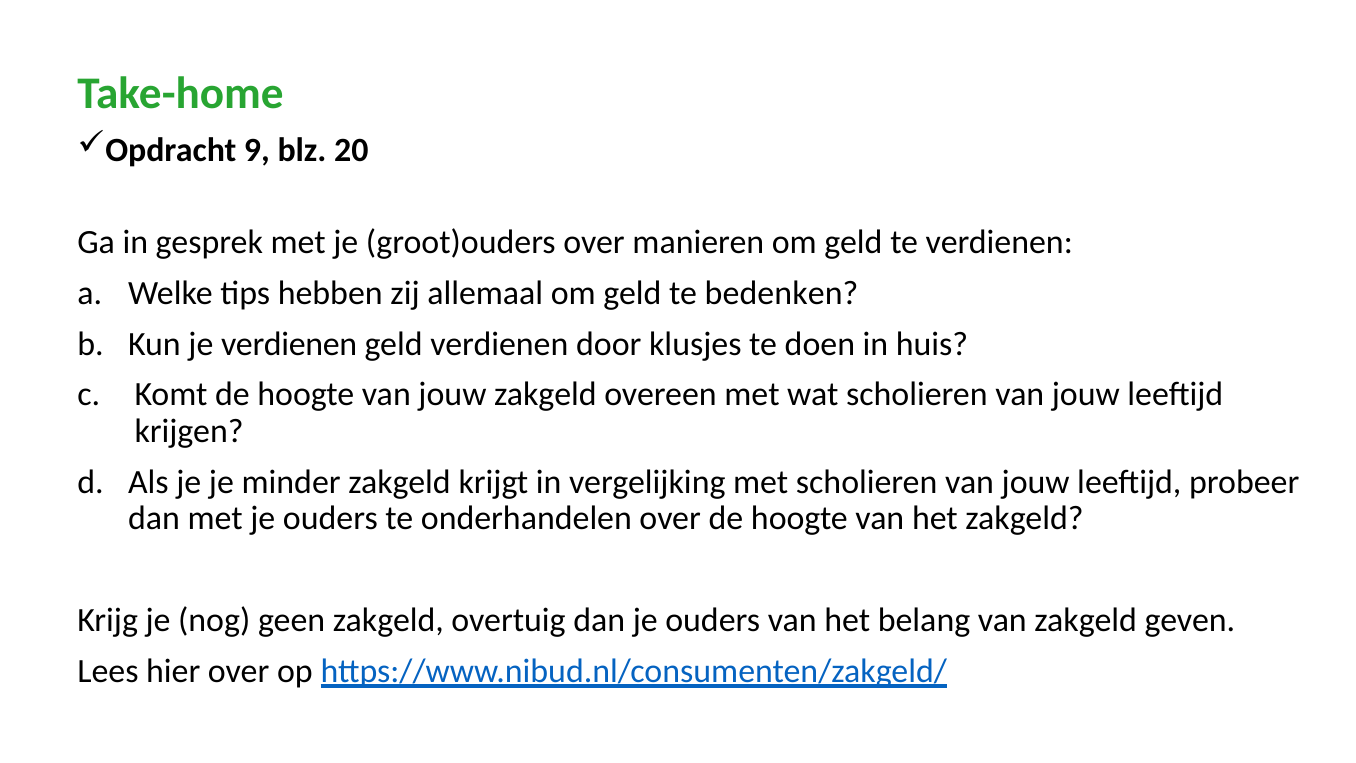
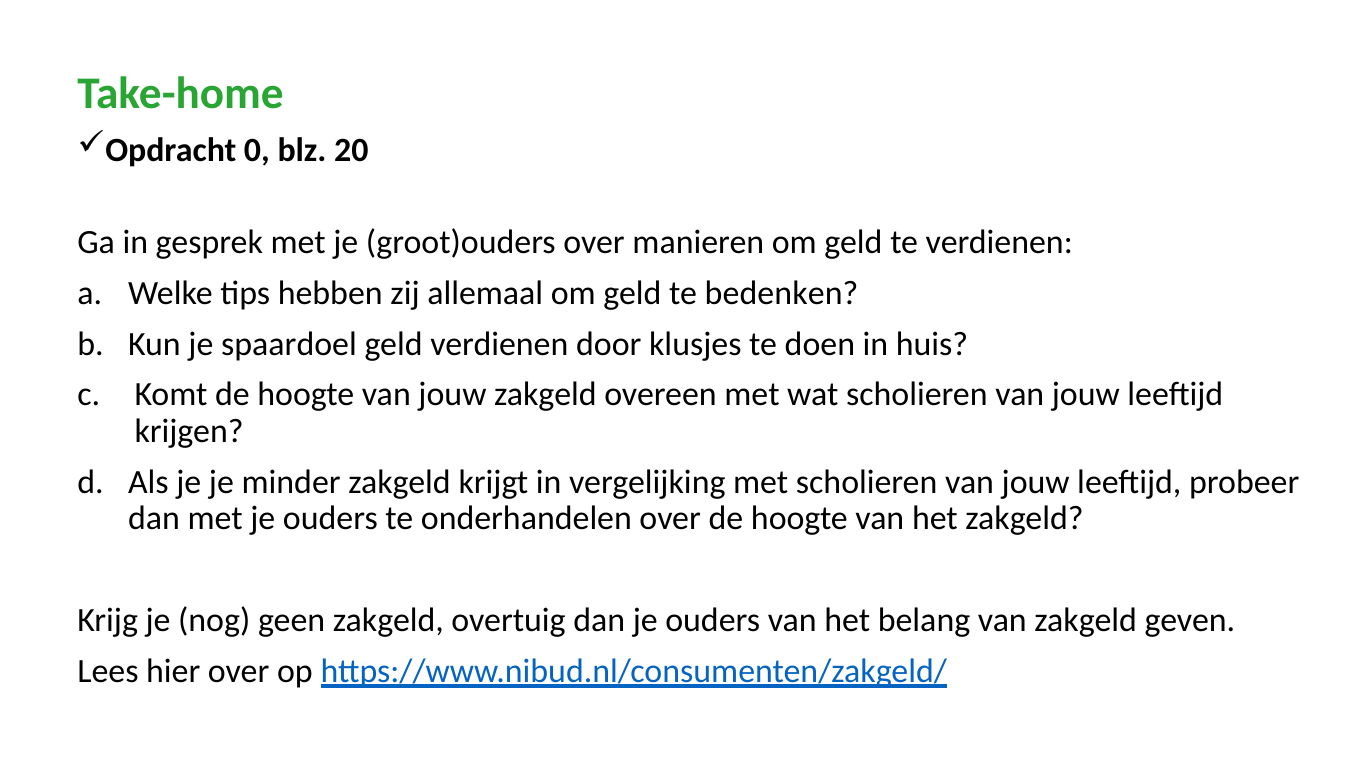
9: 9 -> 0 (257, 150)
je verdienen: verdienen -> spaardoel (289, 344)
